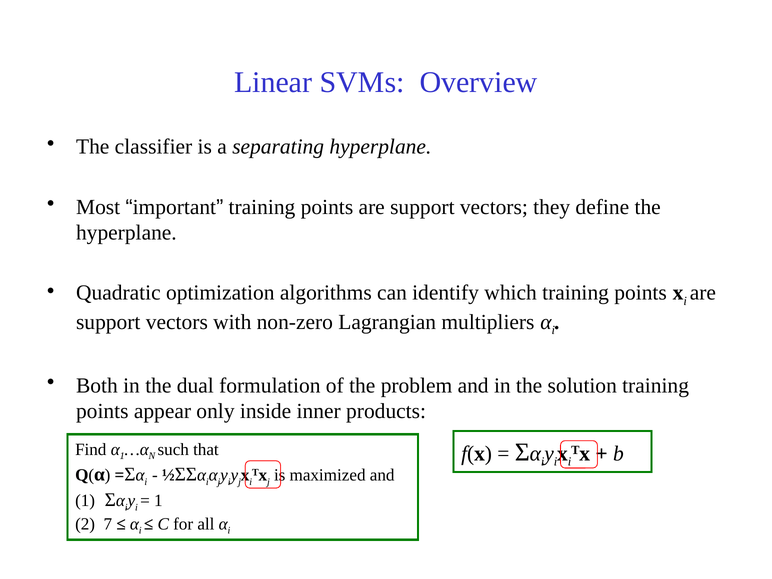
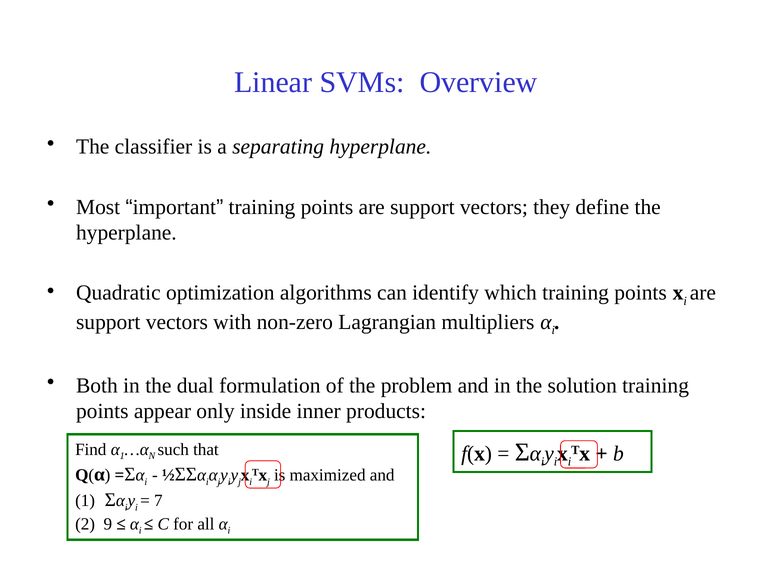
1: 1 -> 7 (158, 501)
7: 7 -> 9 (108, 524)
